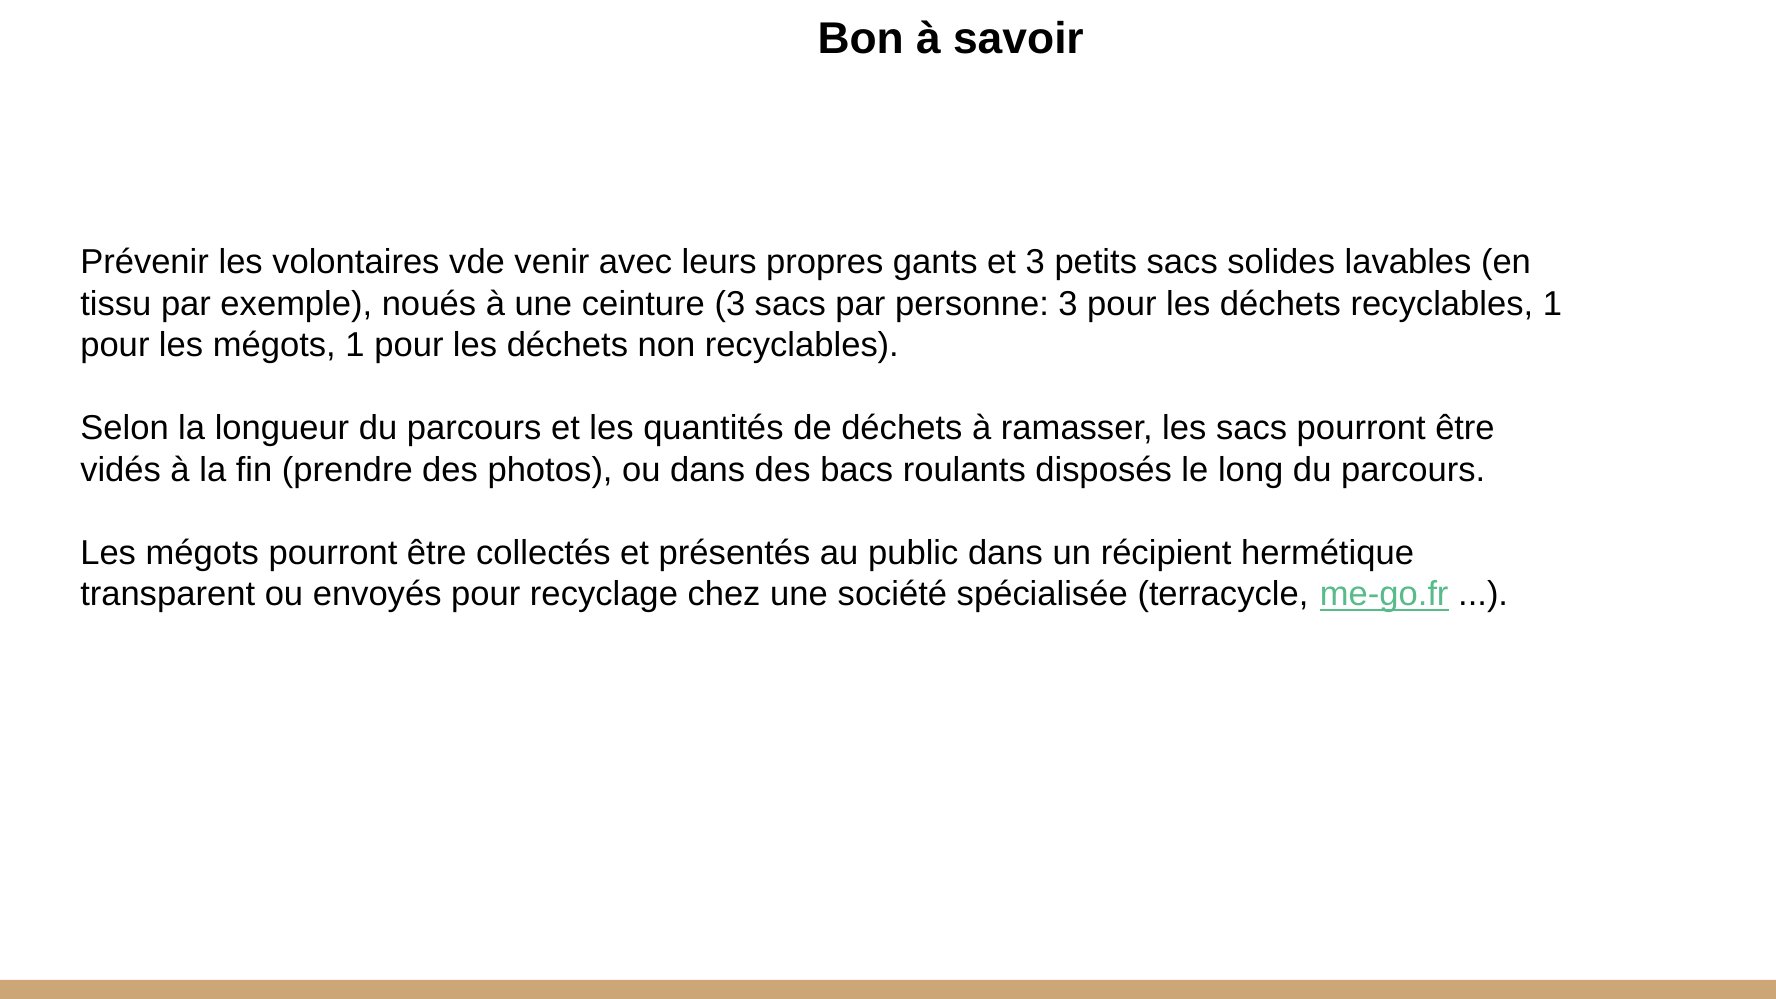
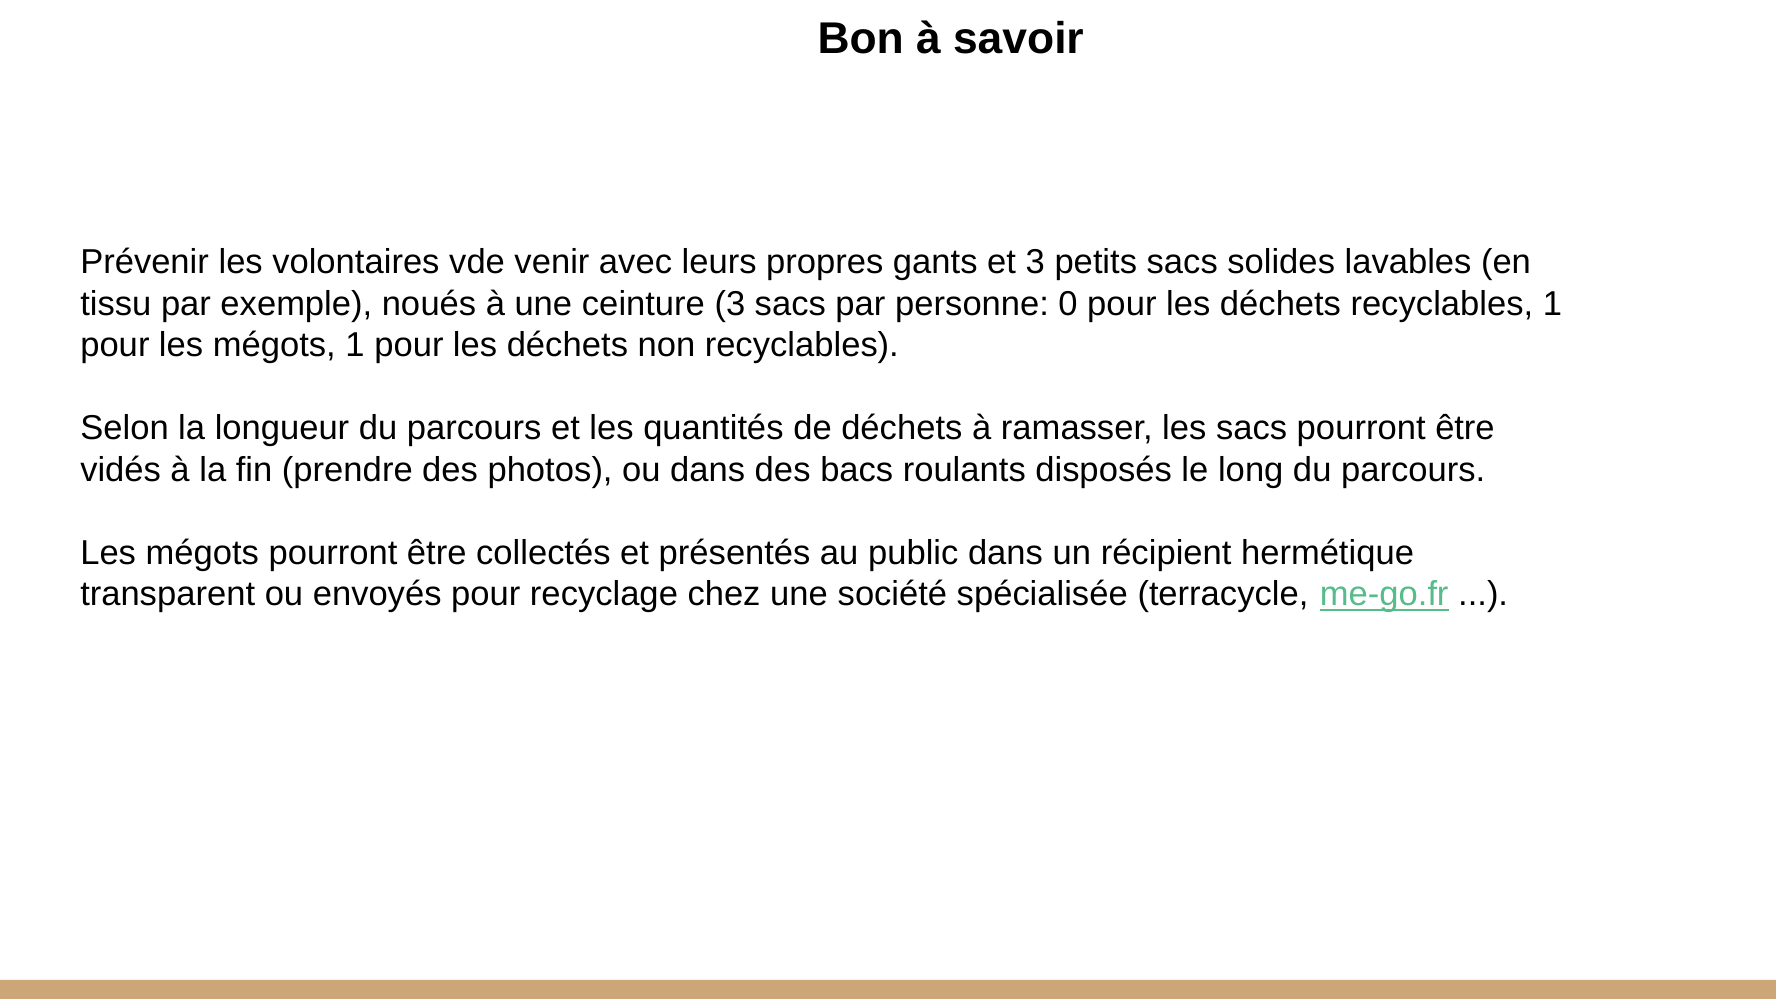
personne 3: 3 -> 0 (1068, 304)
